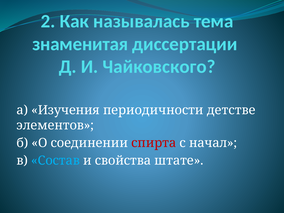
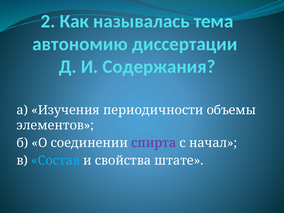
знаменитая: знаменитая -> автономию (80, 44)
Чайковского: Чайковского -> Содержания (159, 67)
детстве: детстве -> объемы (231, 110)
спирта colour: red -> purple (154, 143)
